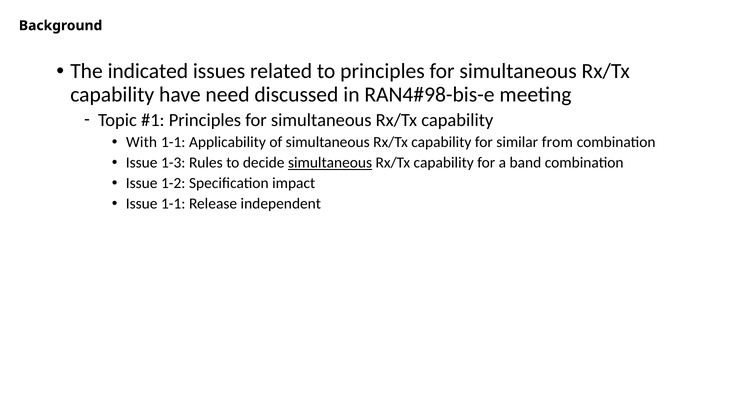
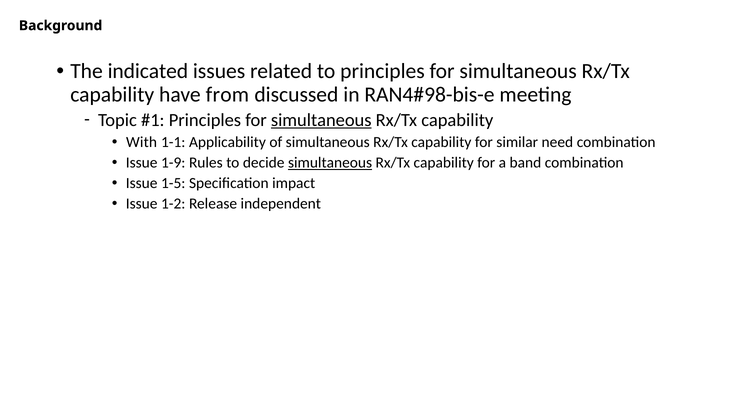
need: need -> from (227, 95)
simultaneous underline: none -> present (321, 120)
from: from -> need (557, 142)
1-3: 1-3 -> 1-9 (173, 163)
1-2: 1-2 -> 1-5 (173, 183)
Issue 1-1: 1-1 -> 1-2 (173, 204)
